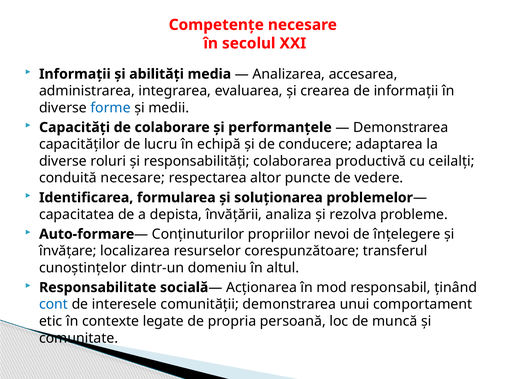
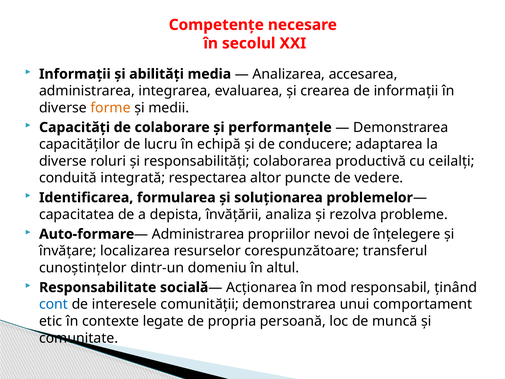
forme colour: blue -> orange (111, 108)
conduită necesare: necesare -> integrată (133, 178)
Conținuturilor: Conținuturilor -> Administrarea (198, 234)
